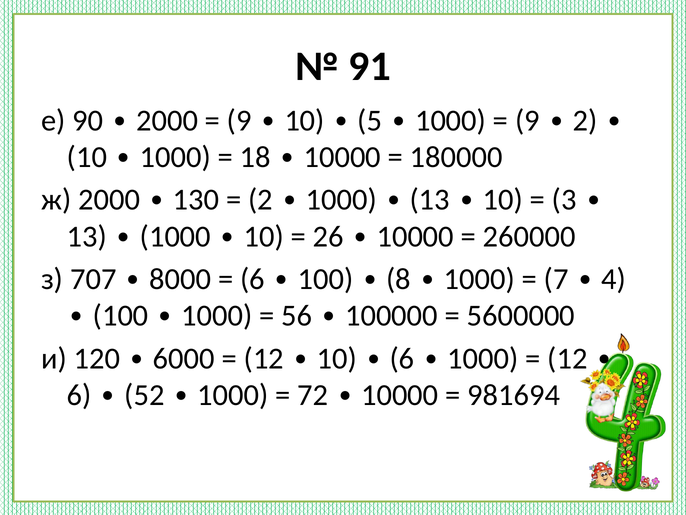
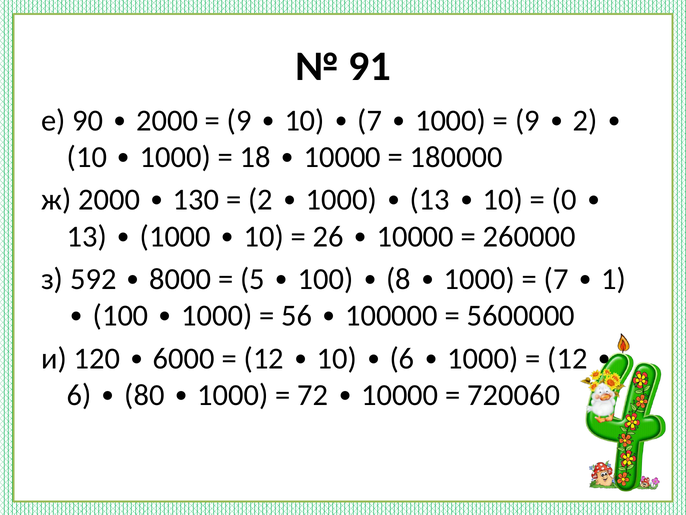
10 5: 5 -> 7 (370, 120)
3: 3 -> 0 (564, 200)
707: 707 -> 592 (93, 279)
6: 6 -> 5 (252, 279)
4: 4 -> 1 (614, 279)
52: 52 -> 80 (144, 395)
981694: 981694 -> 720060 (514, 395)
